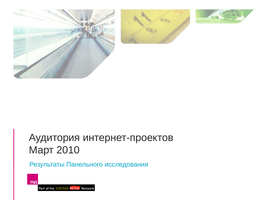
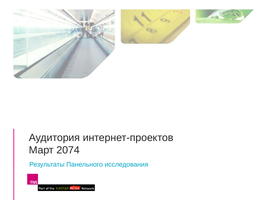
2010: 2010 -> 2074 (68, 150)
